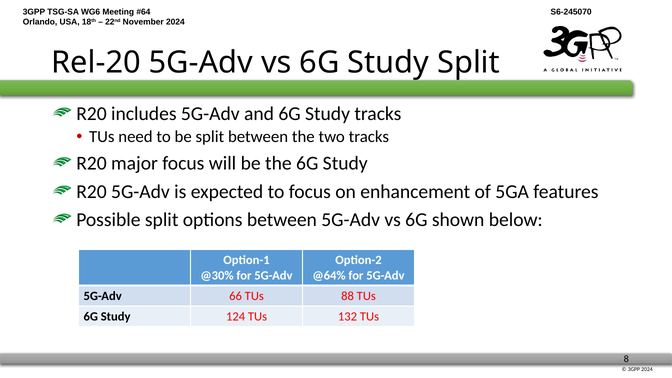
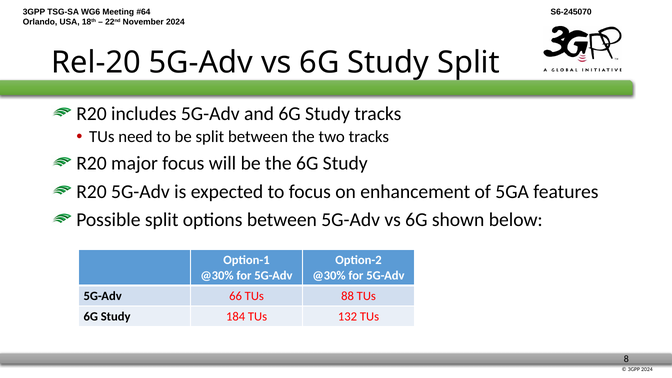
@64%: @64% -> @30% (329, 276)
124: 124 -> 184 (236, 316)
